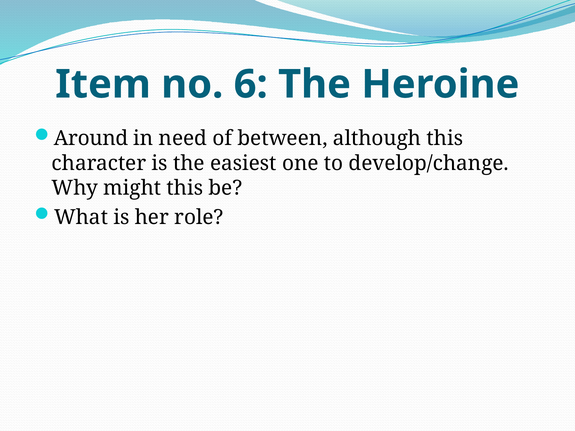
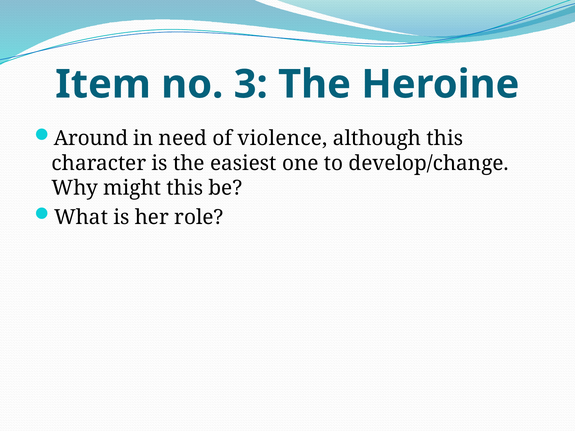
6: 6 -> 3 (251, 84)
between: between -> violence (282, 138)
